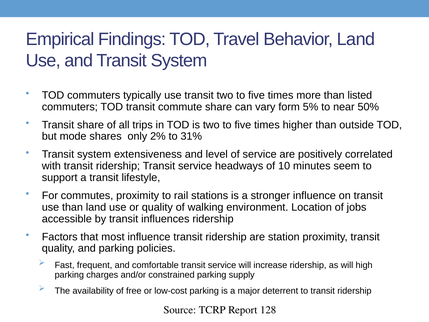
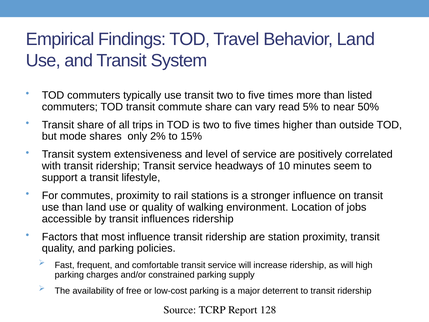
form: form -> read (289, 107)
31%: 31% -> 15% (191, 136)
